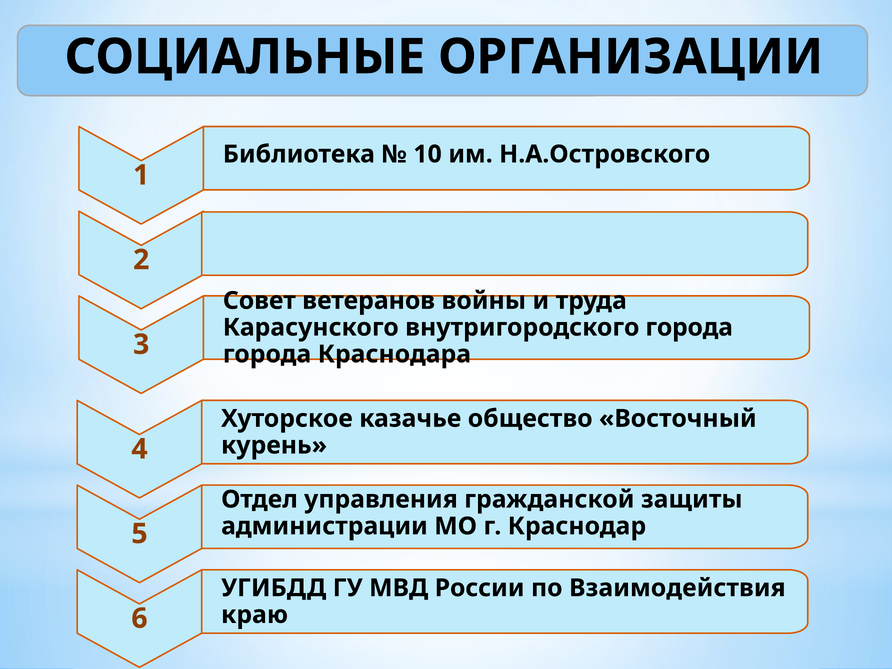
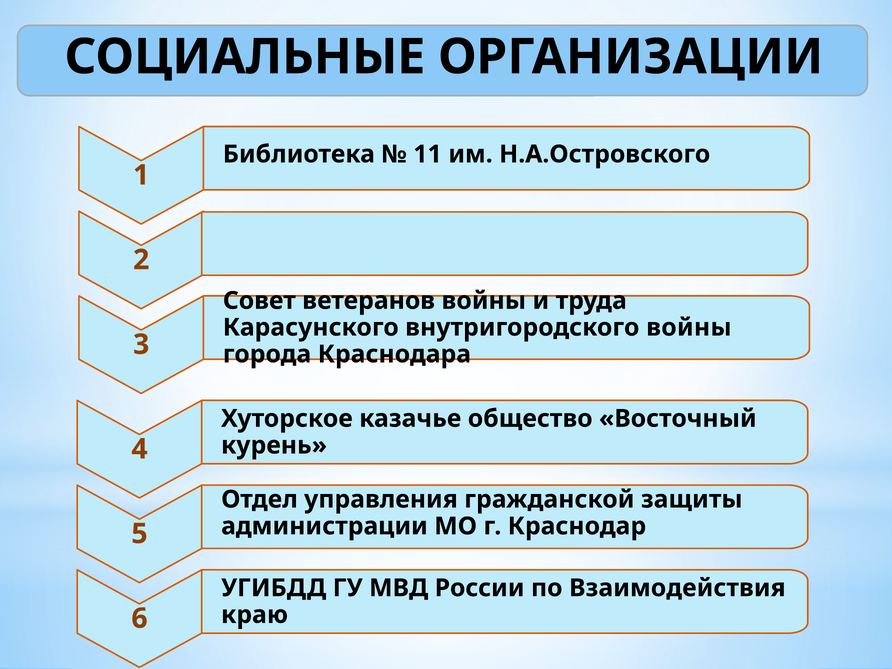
10: 10 -> 11 (428, 154)
внутригородского города: города -> войны (689, 327)
